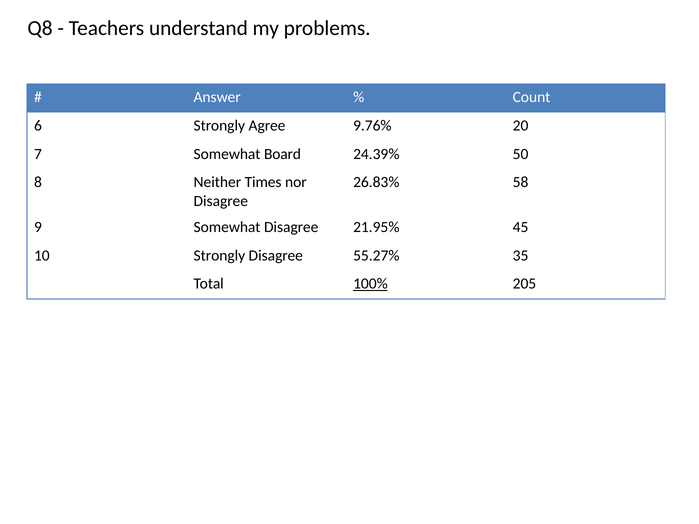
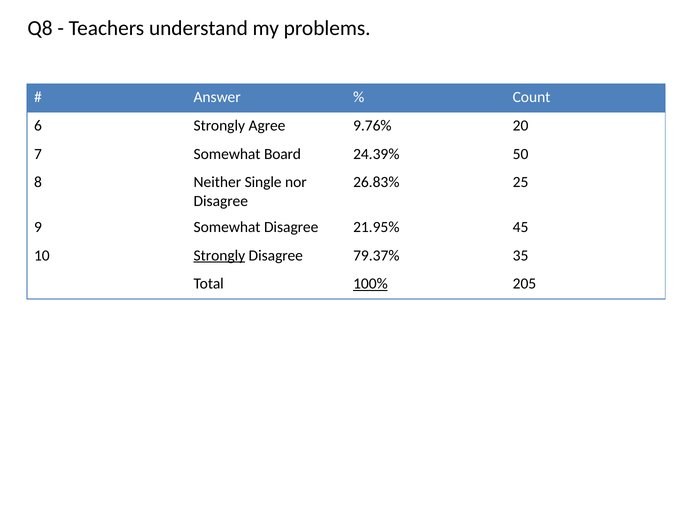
Times: Times -> Single (263, 182)
58: 58 -> 25 (521, 182)
Strongly underline: none -> present (219, 256)
55.27%: 55.27% -> 79.37% (376, 256)
